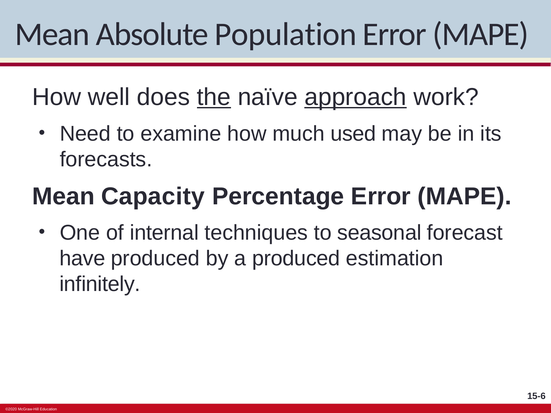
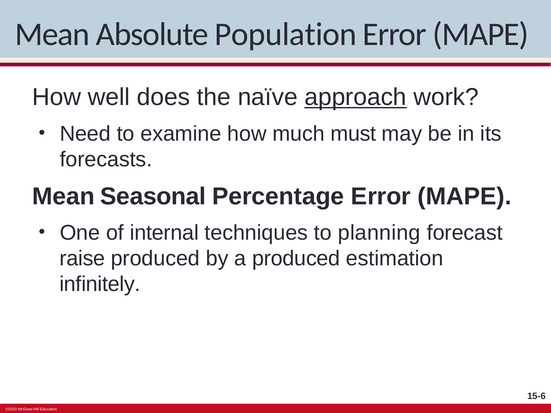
the underline: present -> none (214, 97)
used: used -> must (353, 134)
Capacity: Capacity -> Seasonal (153, 196)
seasonal: seasonal -> planning (379, 233)
have: have -> raise (82, 259)
